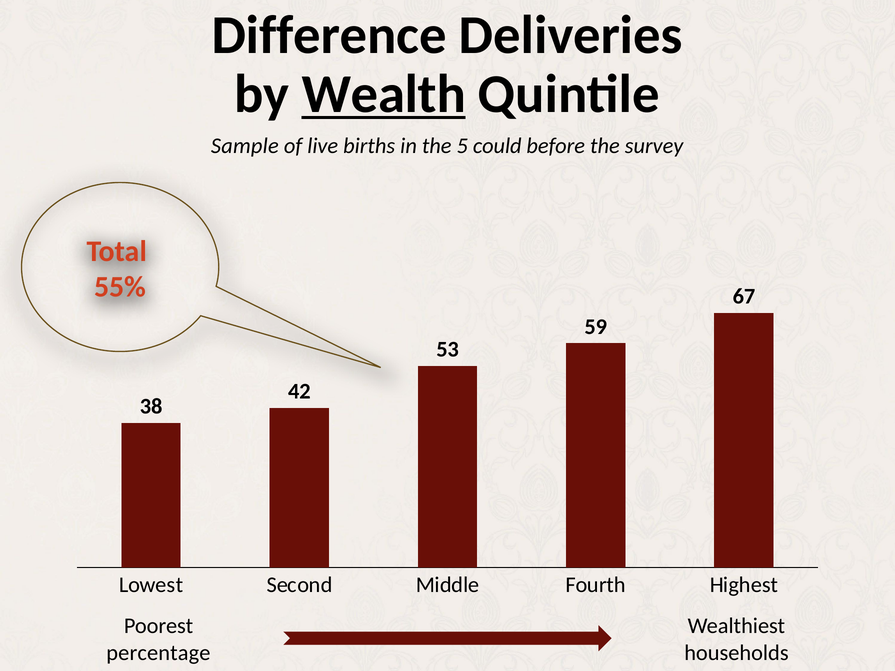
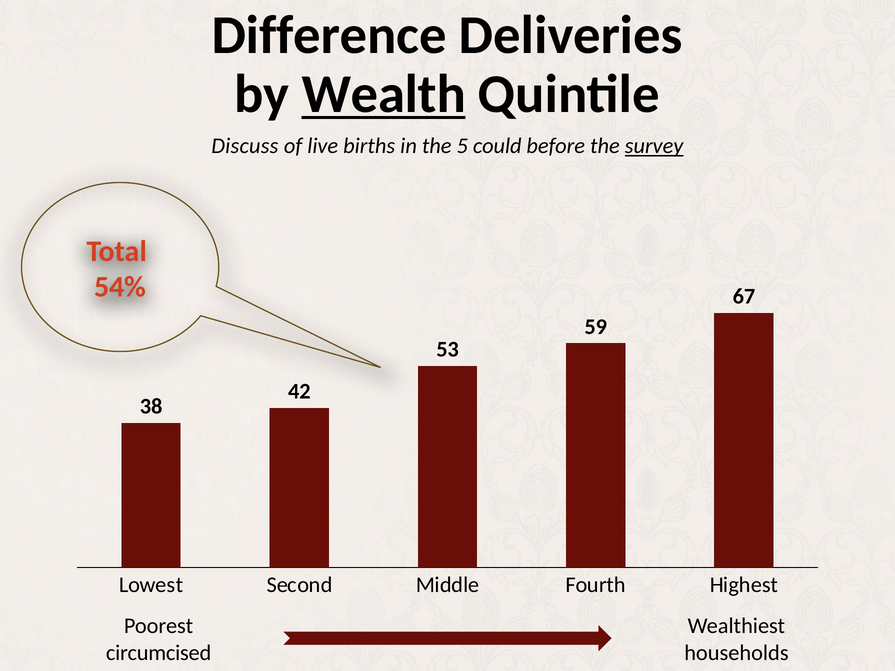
Sample: Sample -> Discuss (245, 146)
survey underline: none -> present (654, 146)
55%: 55% -> 54% (120, 287)
percentage: percentage -> circumcised (159, 653)
